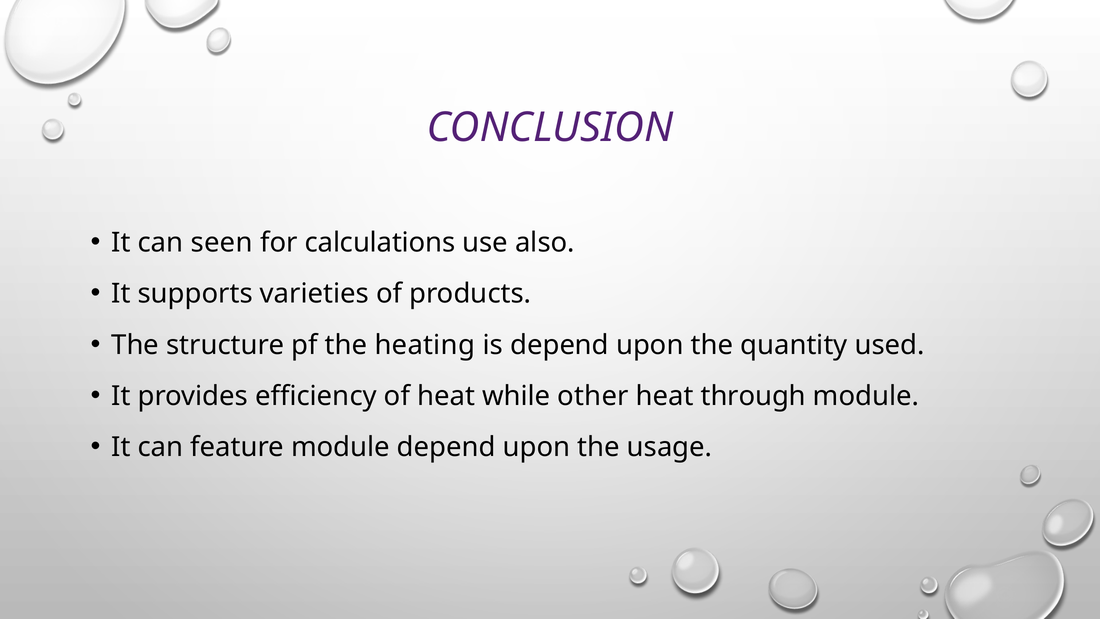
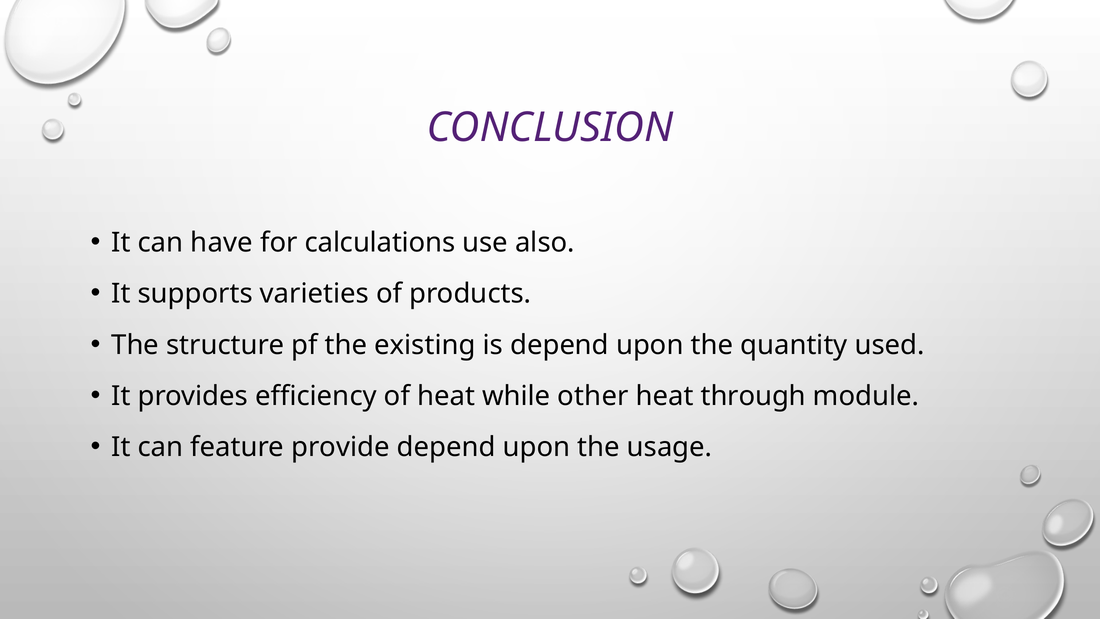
seen: seen -> have (222, 243)
heating: heating -> existing (425, 345)
feature module: module -> provide (340, 447)
